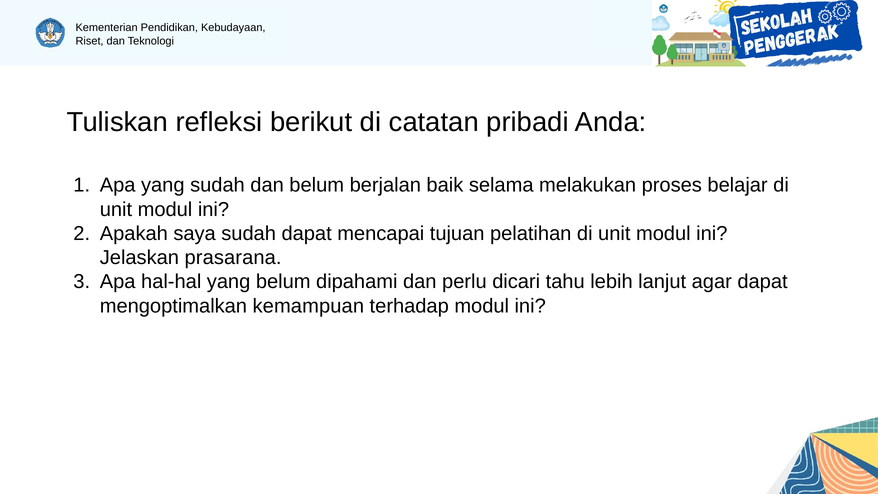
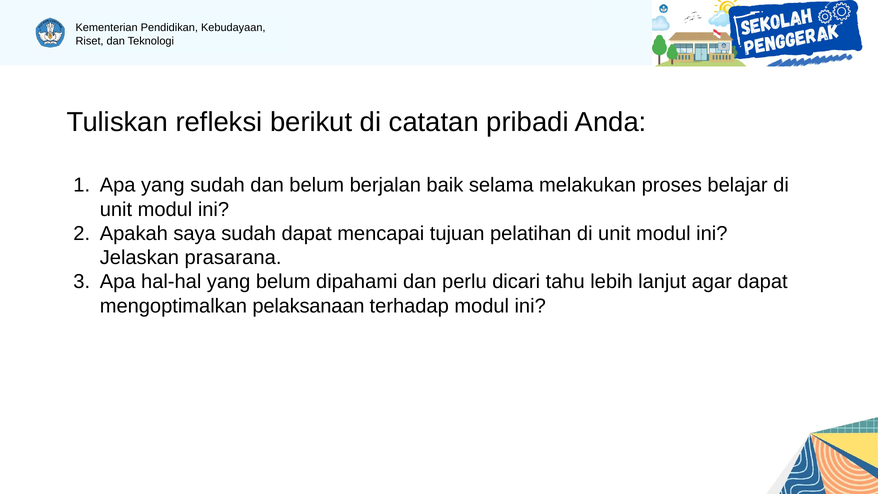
kemampuan: kemampuan -> pelaksanaan (308, 306)
